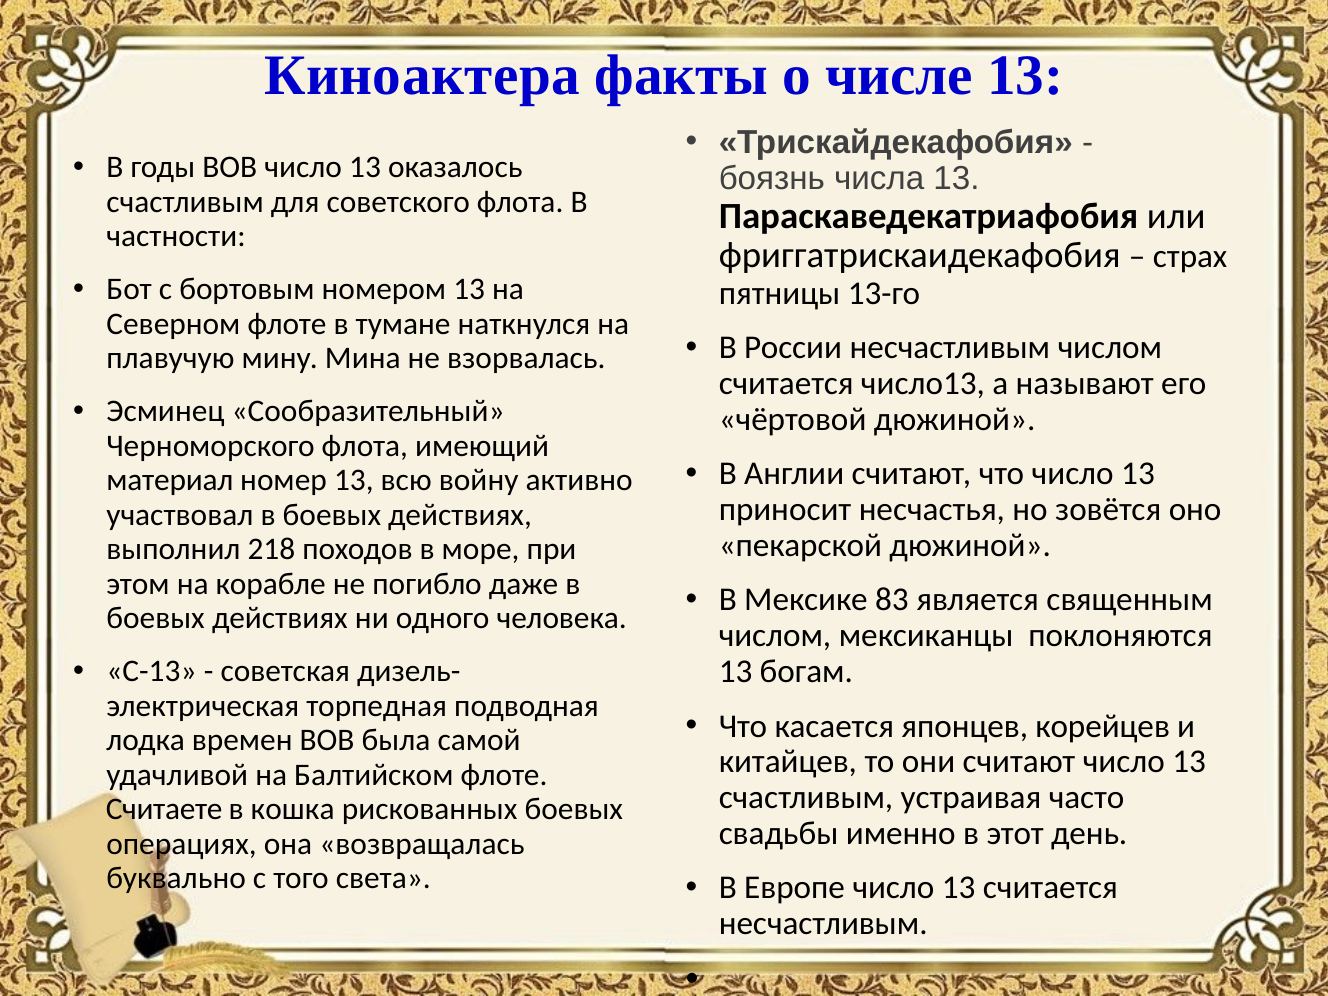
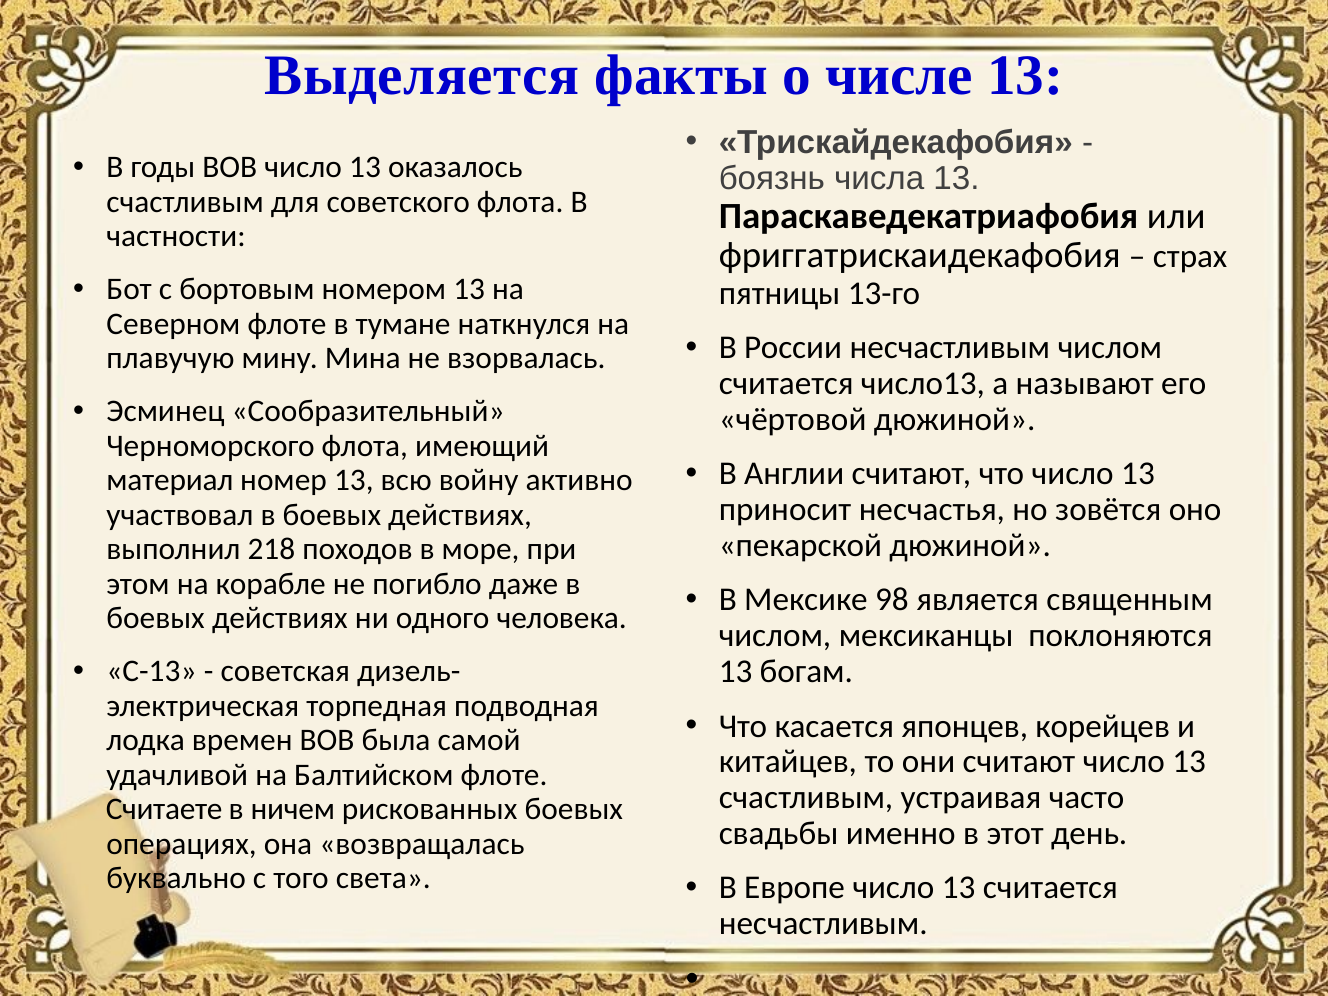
Киноактера: Киноактера -> Выделяется (422, 76)
83: 83 -> 98 (892, 600)
кошка: кошка -> ничем (293, 809)
